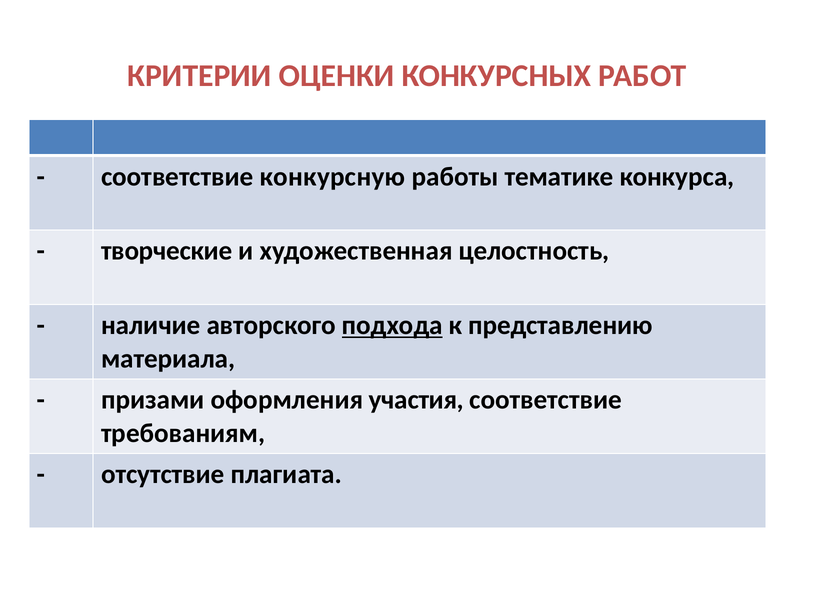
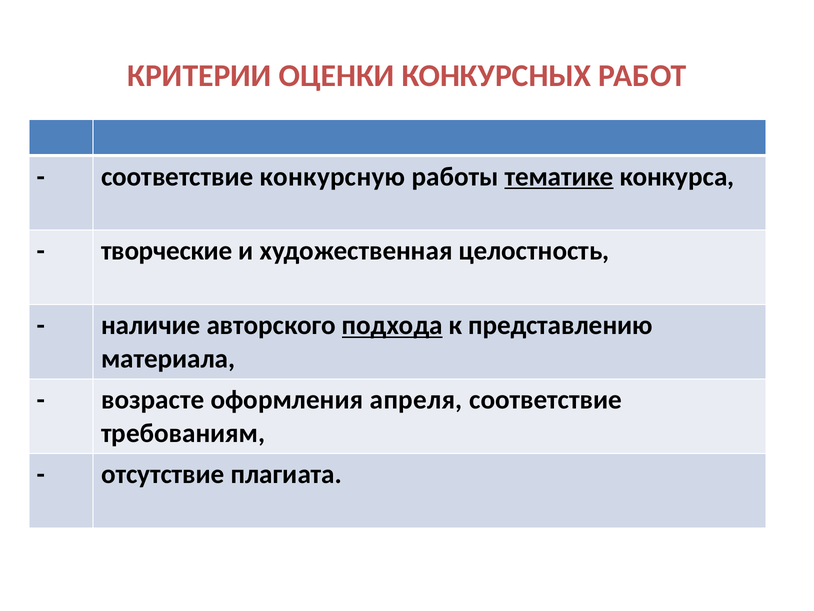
тематике underline: none -> present (559, 176)
призами: призами -> возрасте (153, 400)
участия: участия -> апреля (416, 400)
